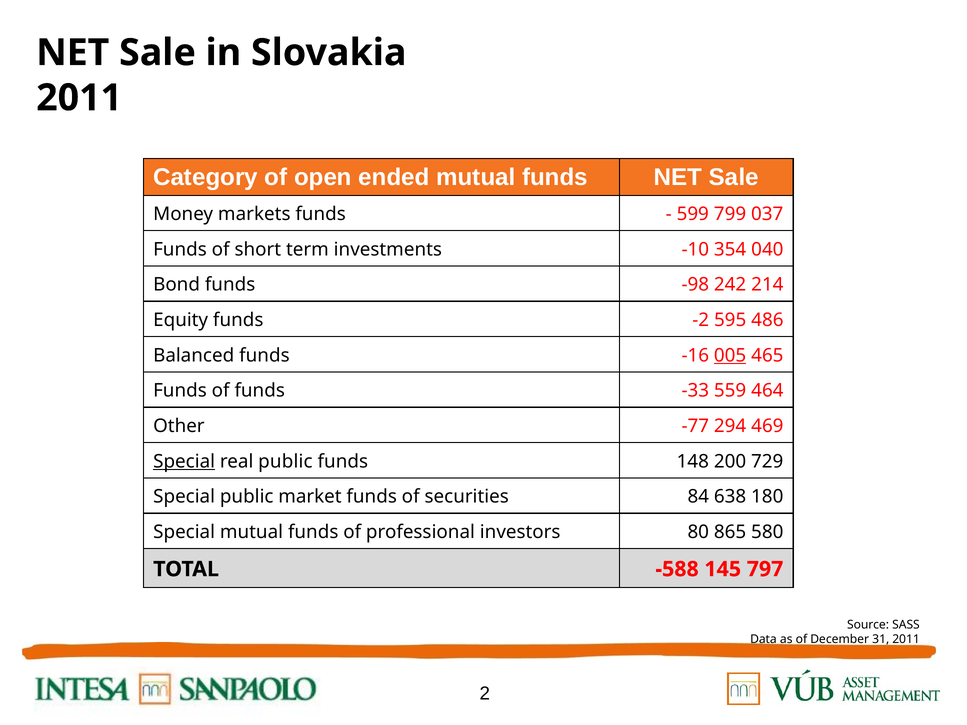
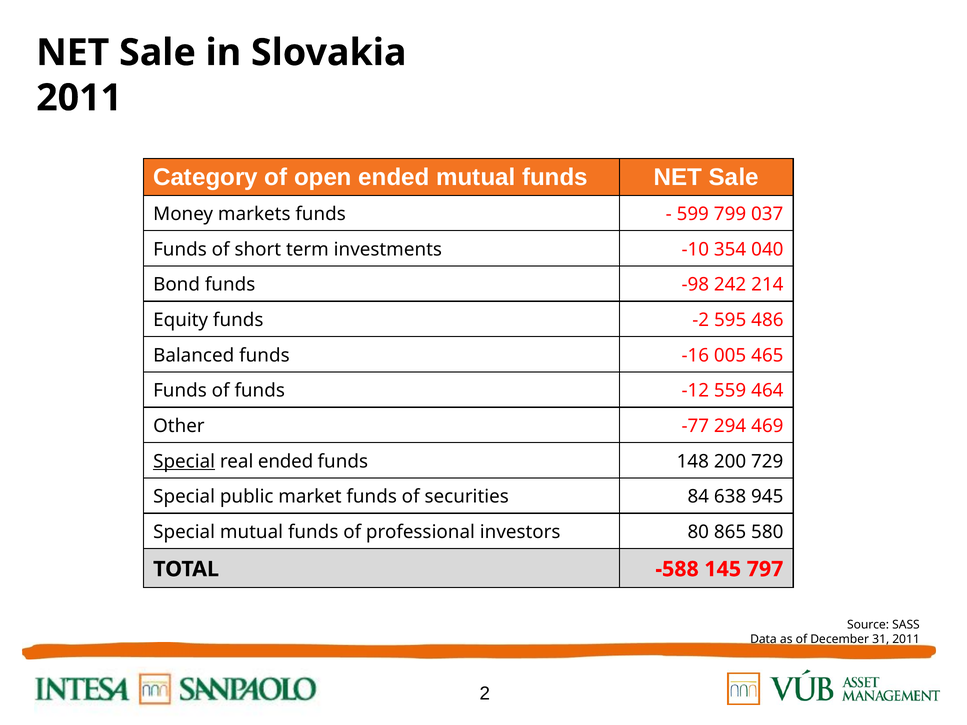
005 underline: present -> none (730, 356)
-33: -33 -> -12 (695, 391)
real public: public -> ended (286, 461)
180: 180 -> 945 (767, 497)
